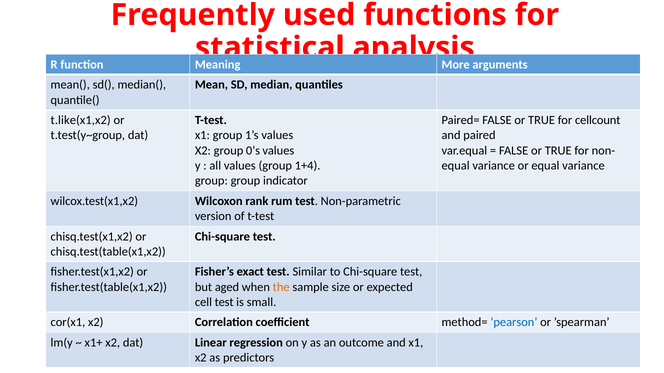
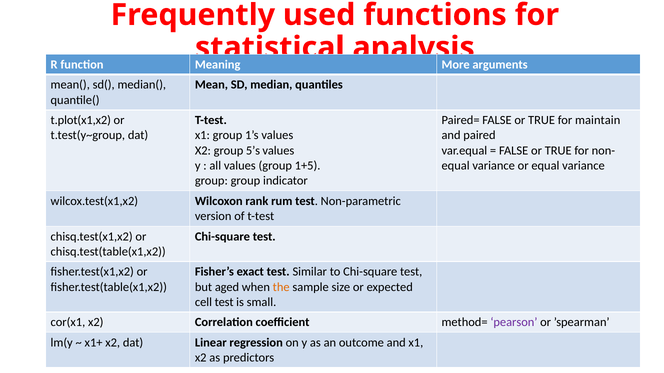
t.like(x1,x2: t.like(x1,x2 -> t.plot(x1,x2 (81, 120)
cellcount: cellcount -> maintain (598, 120)
0’s: 0’s -> 5’s (253, 151)
1+4: 1+4 -> 1+5 (308, 166)
pearson colour: blue -> purple (514, 323)
